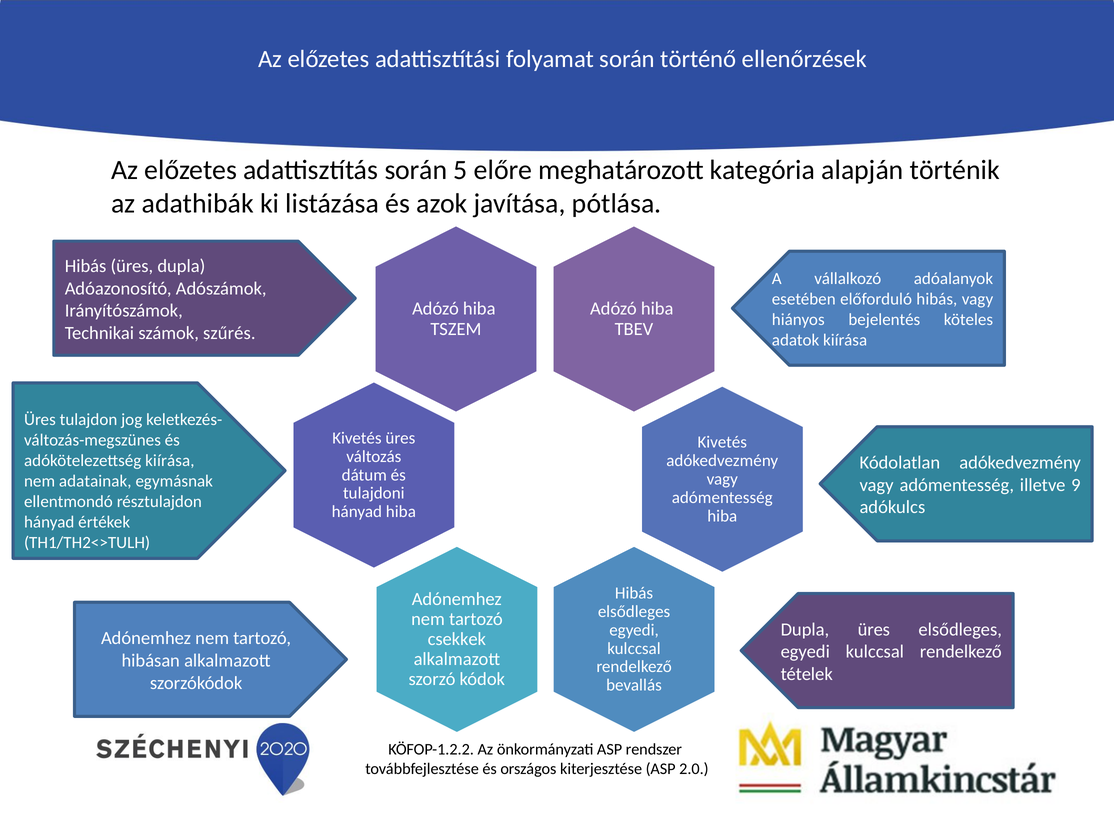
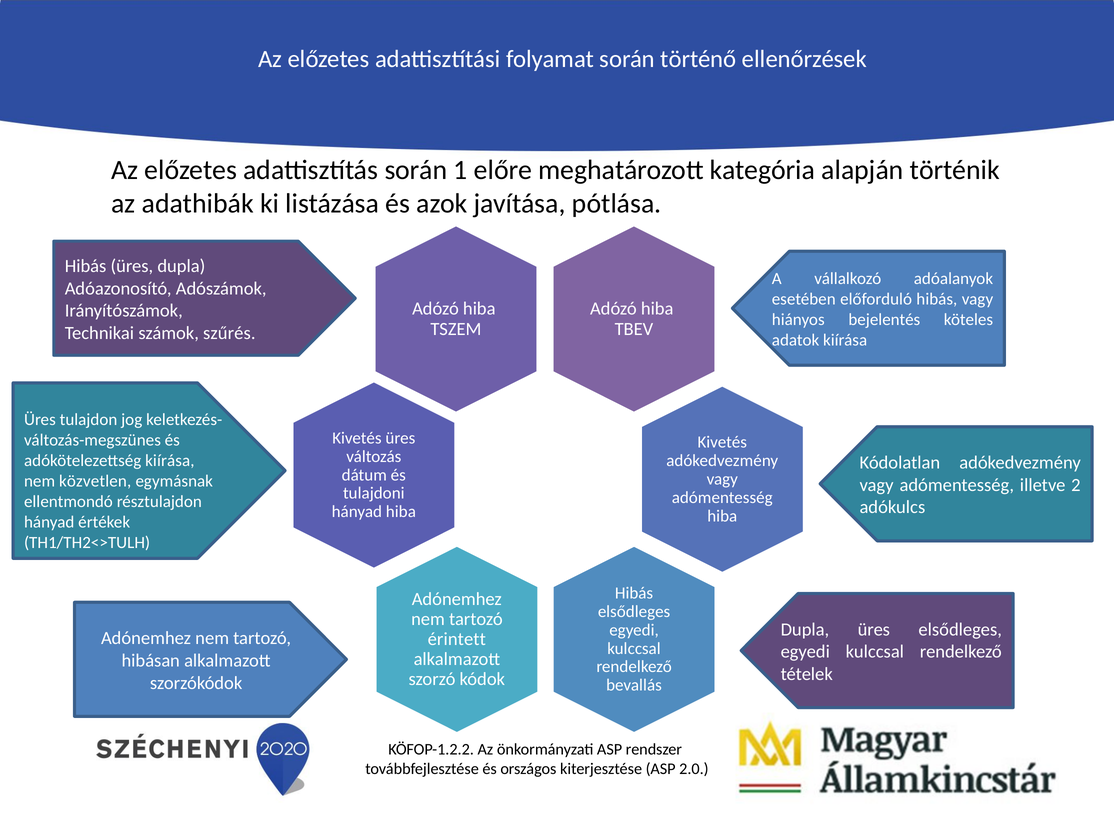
5: 5 -> 1 (460, 170)
adatainak: adatainak -> közvetlen (95, 481)
9: 9 -> 2 (1076, 485)
csekkek: csekkek -> érintett (457, 639)
